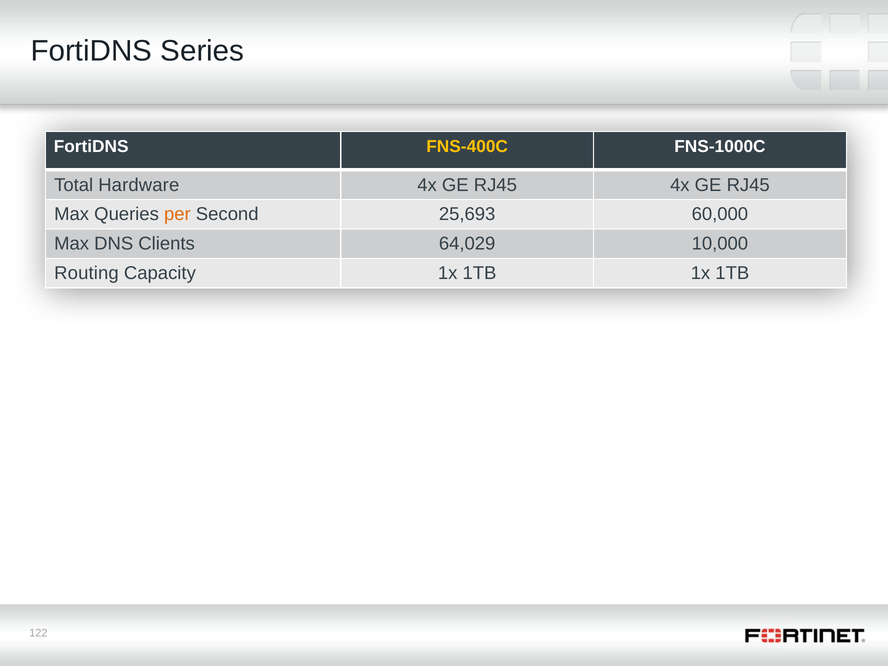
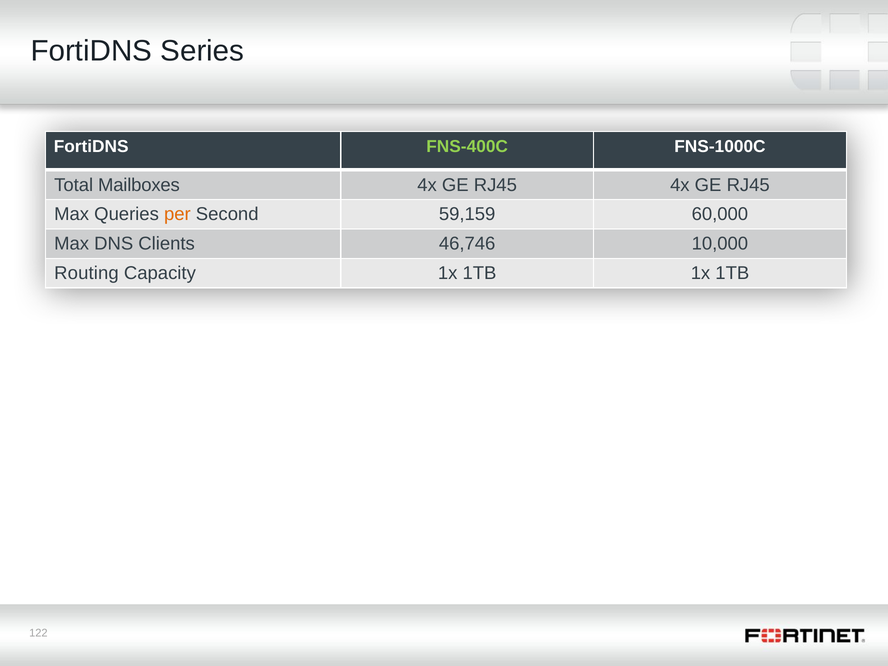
FNS-400C colour: yellow -> light green (467, 146)
Hardware: Hardware -> Mailboxes (139, 185)
25,693: 25,693 -> 59,159 (467, 214)
64,029: 64,029 -> 46,746 (467, 244)
